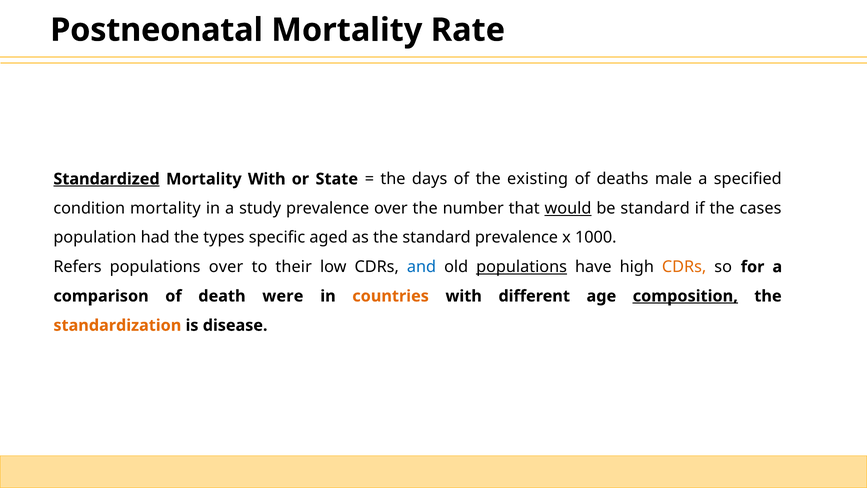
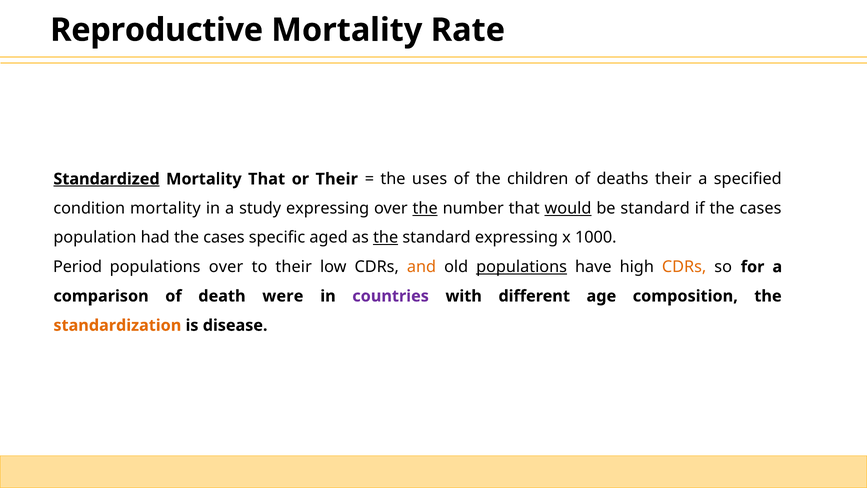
Postneonatal: Postneonatal -> Reproductive (157, 30)
Mortality With: With -> That (267, 179)
or State: State -> Their (337, 179)
days: days -> uses (430, 179)
existing: existing -> children (538, 179)
deaths male: male -> their (673, 179)
study prevalence: prevalence -> expressing (328, 208)
the underline: none -> present (425, 208)
had the types: types -> cases (224, 237)
the underline: none -> present (386, 237)
standard prevalence: prevalence -> expressing (516, 237)
Refers: Refers -> Period (78, 267)
and colour: blue -> orange (422, 267)
countries colour: orange -> purple (391, 296)
composition underline: present -> none (685, 296)
